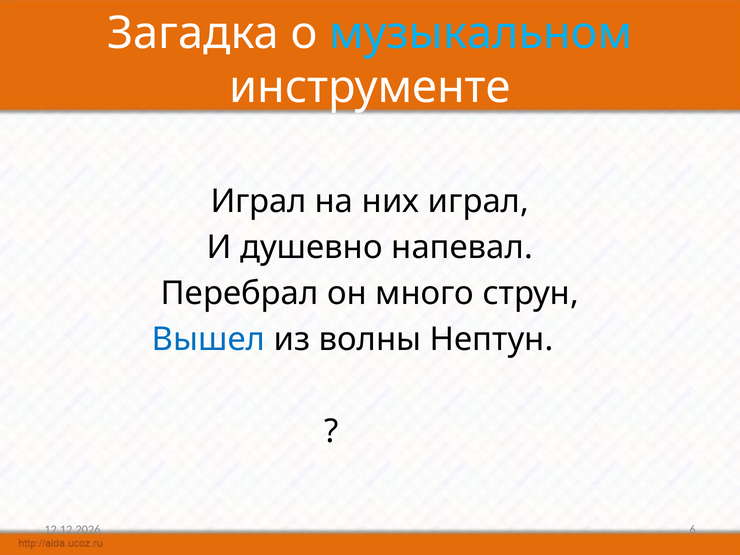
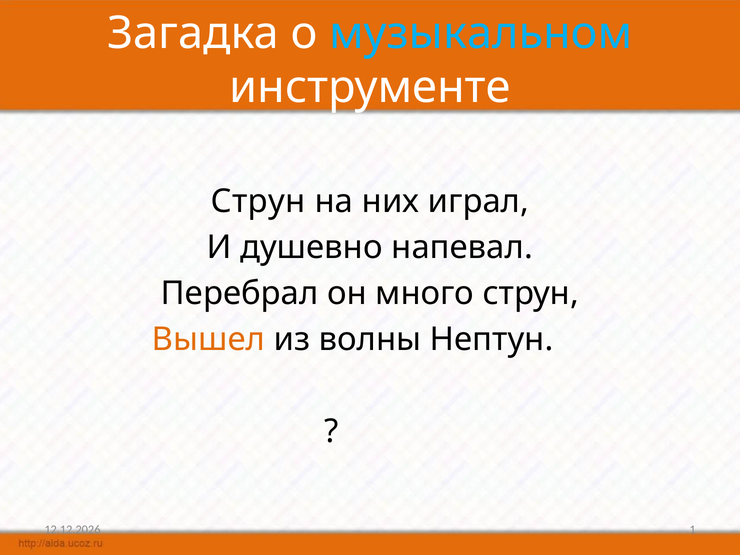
Играл: Играл -> Струн (258, 201)
Вышел colour: blue -> orange (209, 339)
6: 6 -> 1 (693, 530)
